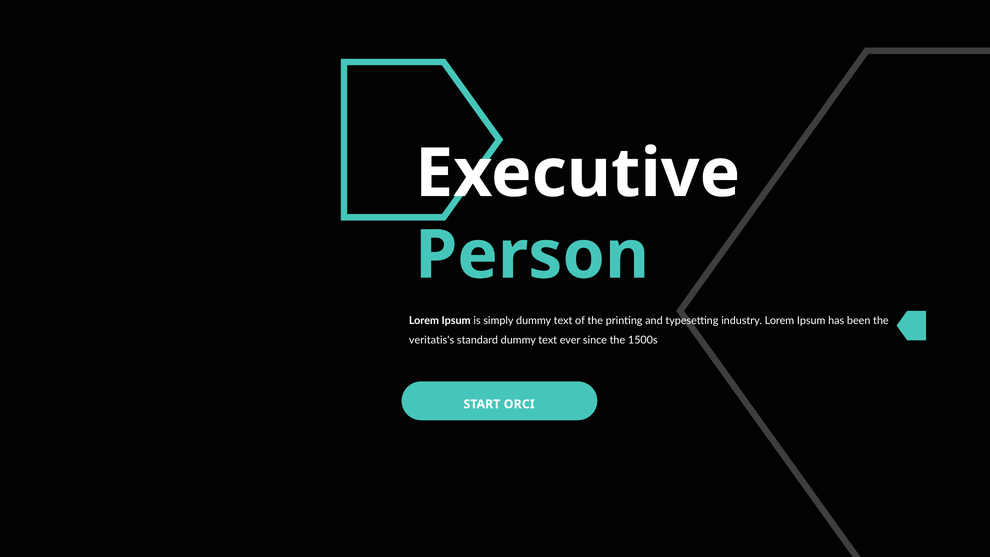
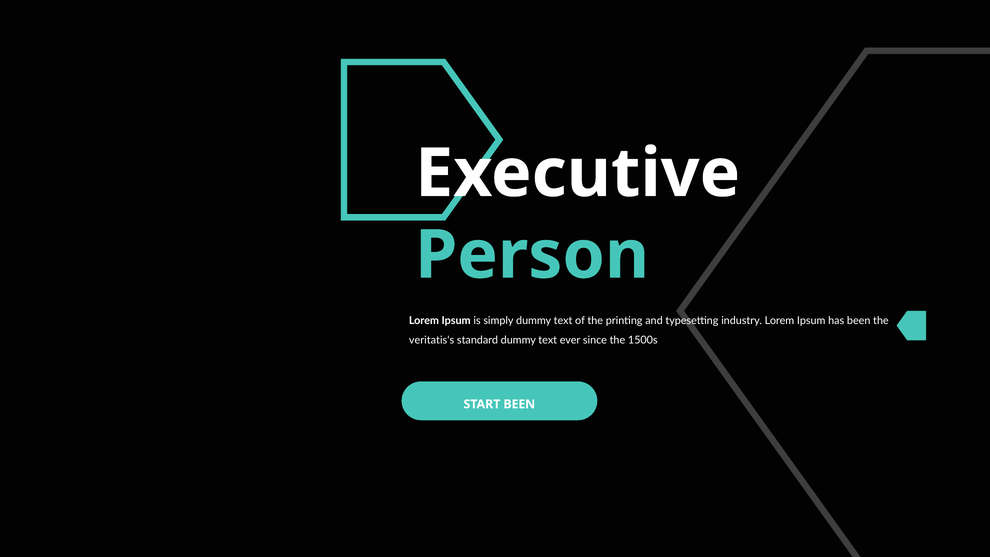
START ORCI: ORCI -> BEEN (519, 404)
